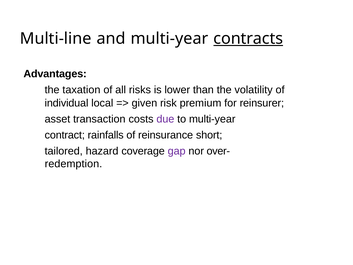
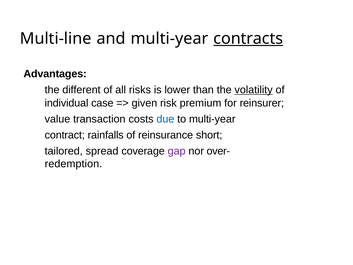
taxation: taxation -> different (81, 90)
volatility underline: none -> present (254, 90)
local: local -> case (102, 103)
asset: asset -> value (57, 119)
due colour: purple -> blue (165, 119)
hazard: hazard -> spread (102, 151)
